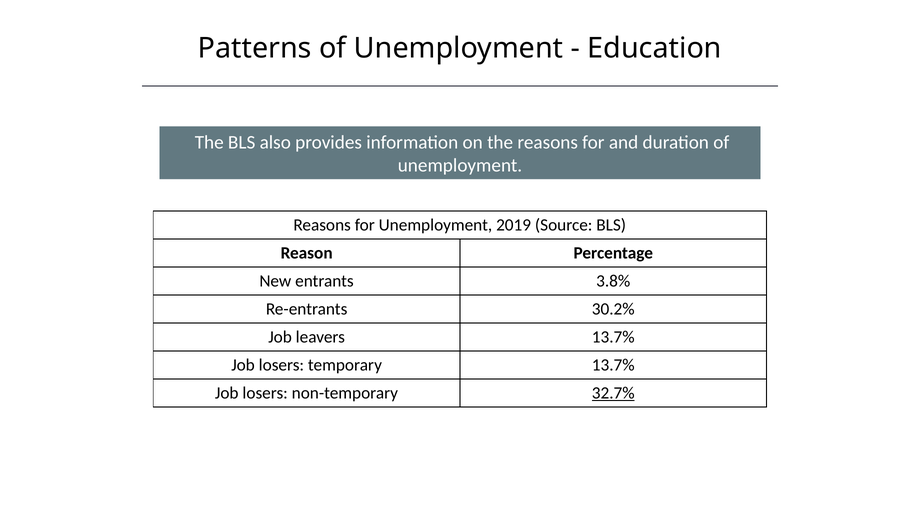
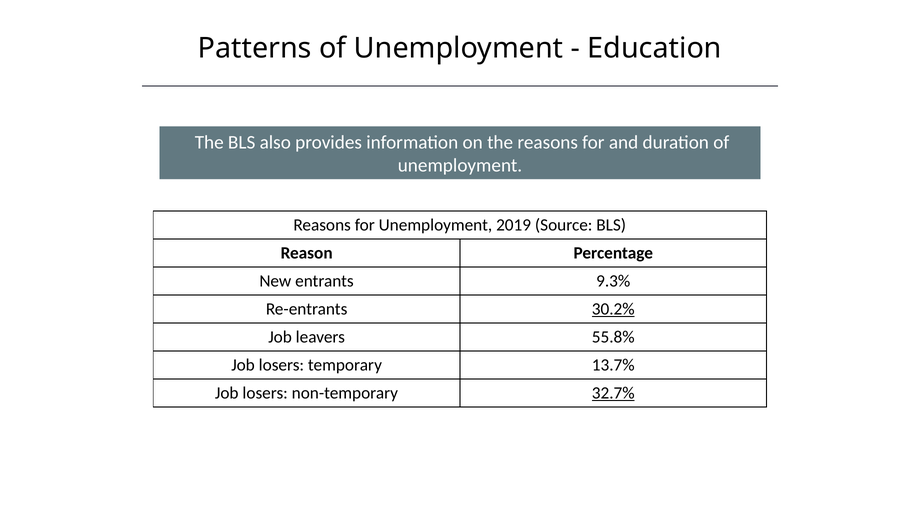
3.8%: 3.8% -> 9.3% (613, 281)
30.2% underline: none -> present (613, 309)
leavers 13.7%: 13.7% -> 55.8% (613, 337)
